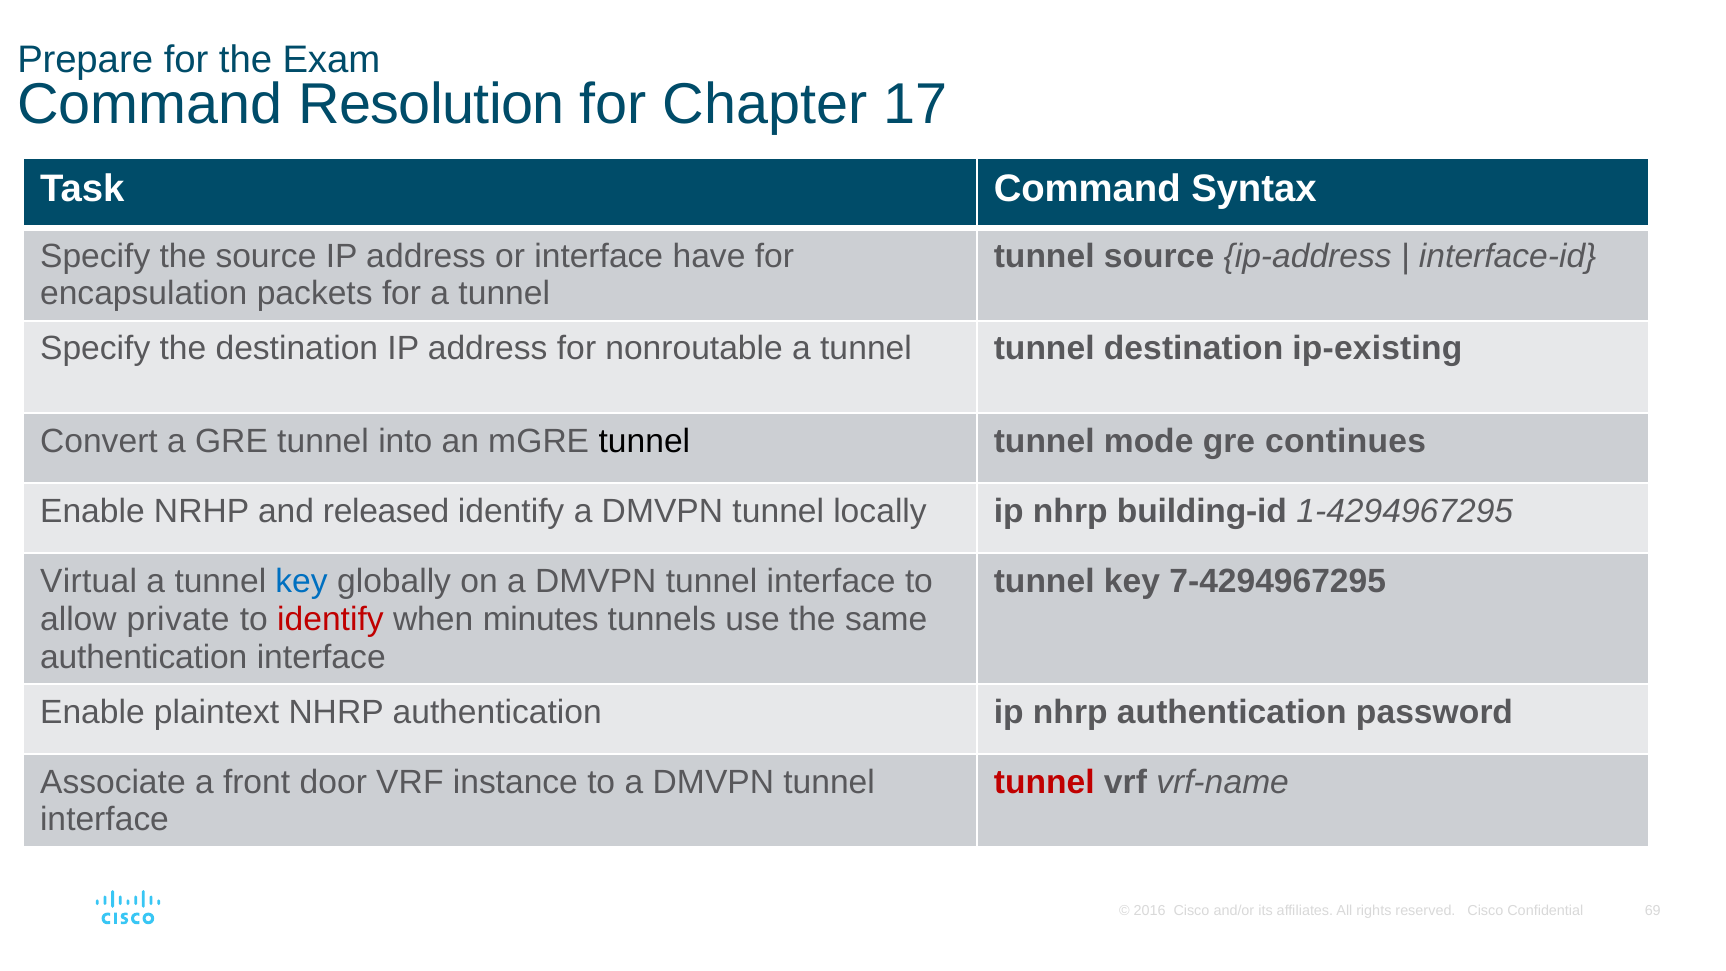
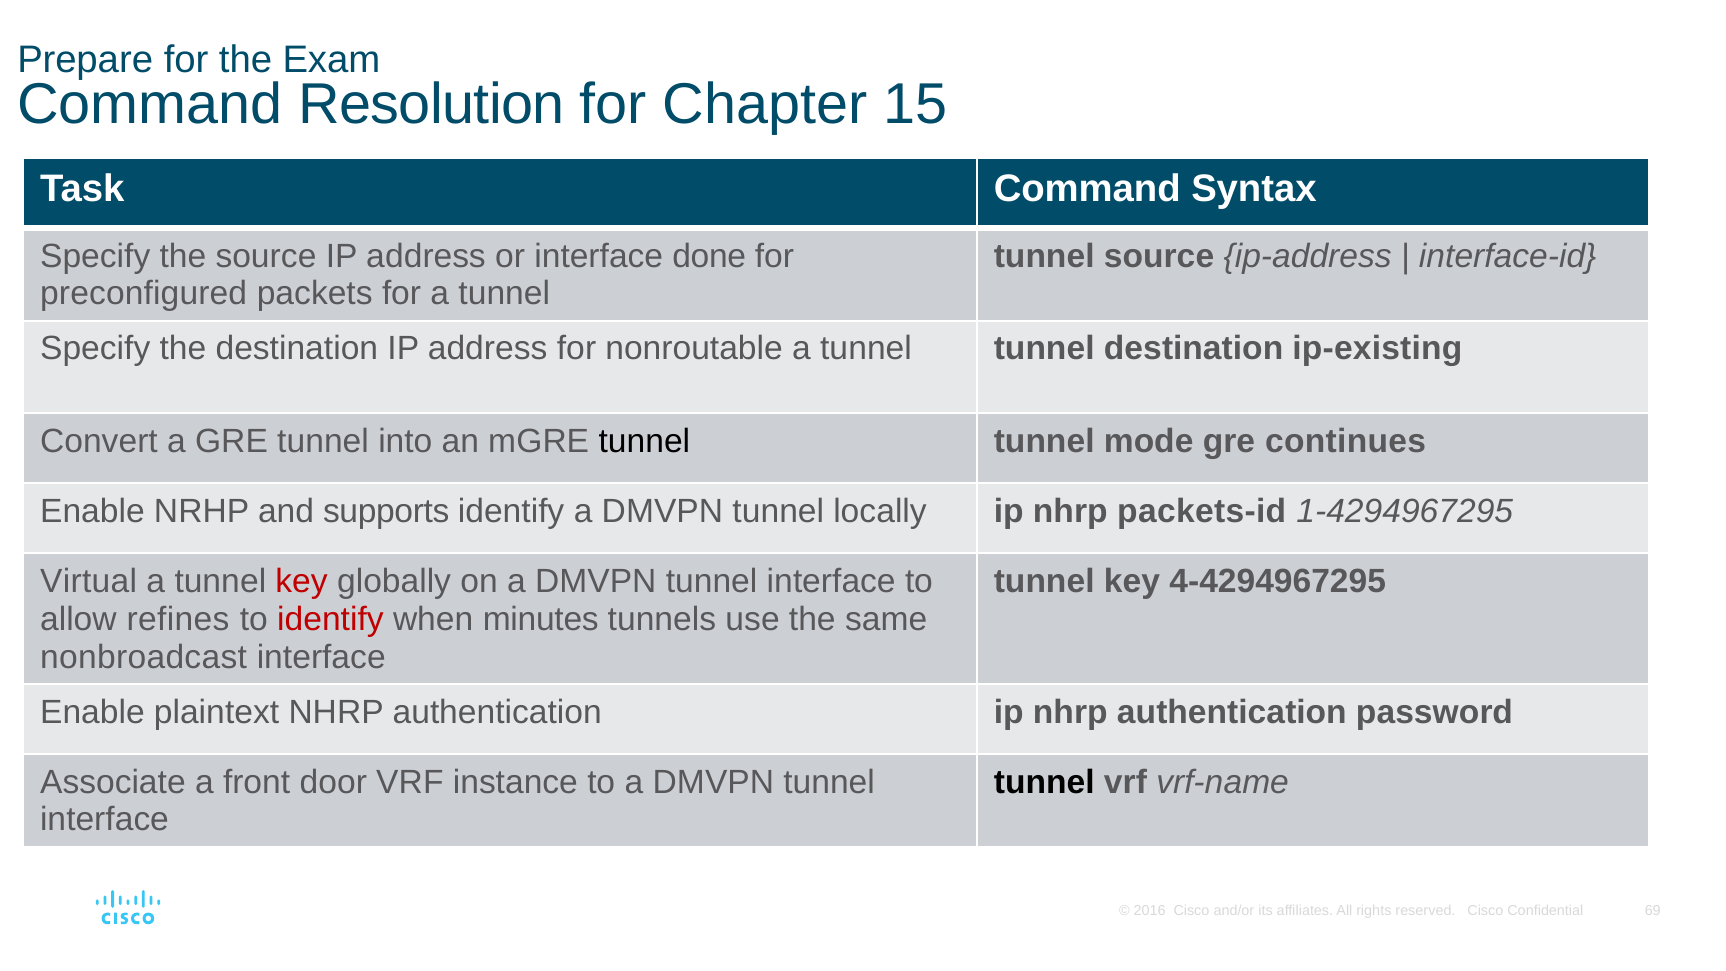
17: 17 -> 15 (915, 105)
have: have -> done (709, 256)
encapsulation: encapsulation -> preconfigured (144, 294)
released: released -> supports (386, 511)
building-id: building-id -> packets-id (1202, 511)
key colour: blue -> red (302, 581)
7-4294967295: 7-4294967295 -> 4-4294967295 (1278, 581)
private: private -> refines (178, 619)
authentication: authentication -> nonbroadcast (144, 657)
tunnel colour: red -> black (1044, 782)
